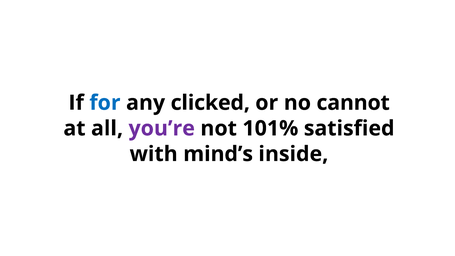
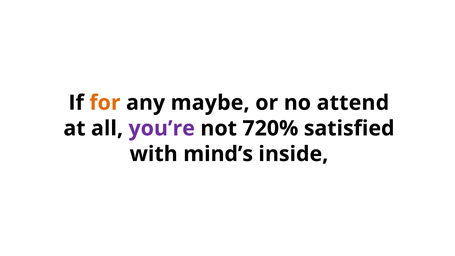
for colour: blue -> orange (105, 103)
clicked: clicked -> maybe (210, 103)
cannot: cannot -> attend (353, 103)
101%: 101% -> 720% (270, 128)
